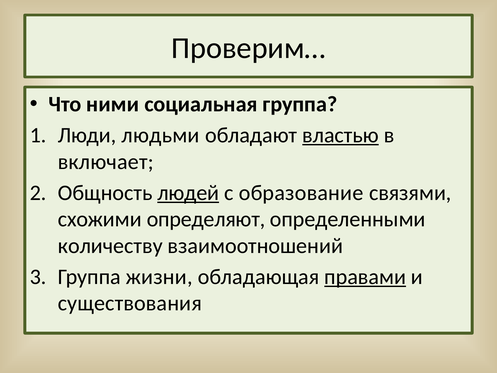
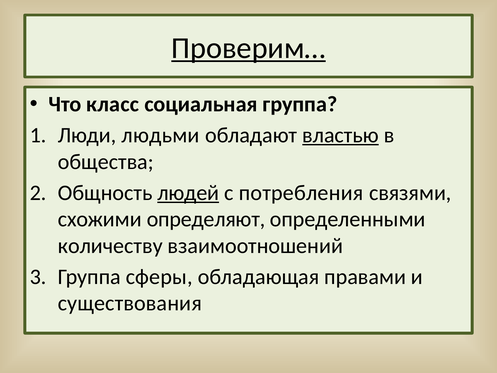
Проверим… underline: none -> present (248, 48)
ними: ними -> класс (113, 104)
включает: включает -> общества (106, 162)
образование: образование -> потребления (301, 193)
жизни: жизни -> сферы (159, 277)
правами underline: present -> none (365, 277)
